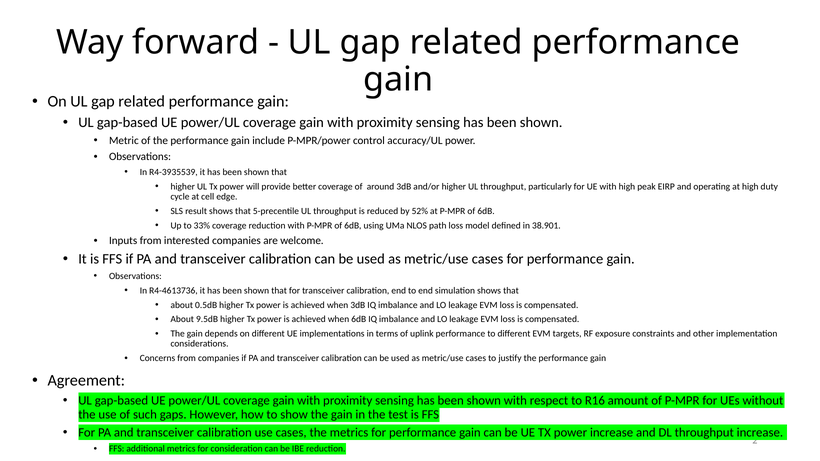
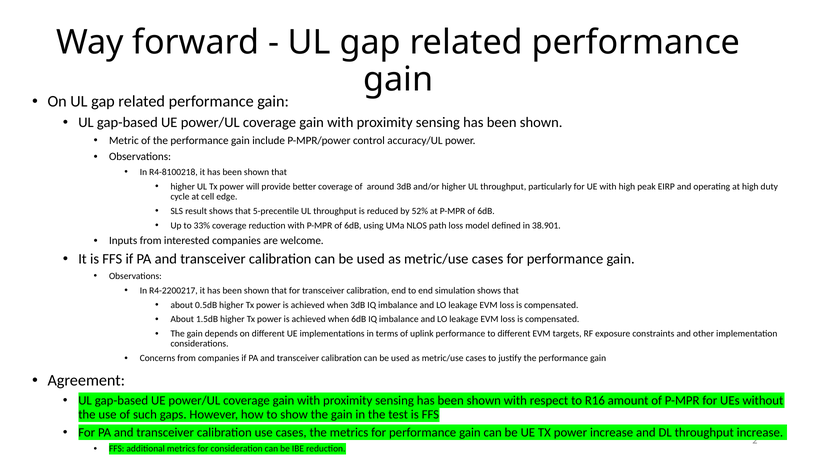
R4-3935539: R4-3935539 -> R4-8100218 (173, 172)
R4-4613736: R4-4613736 -> R4-2200217 (173, 291)
9.5dB: 9.5dB -> 1.5dB (207, 319)
